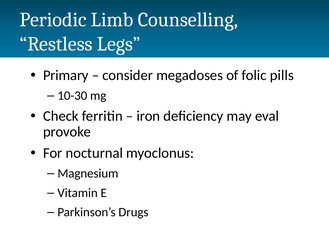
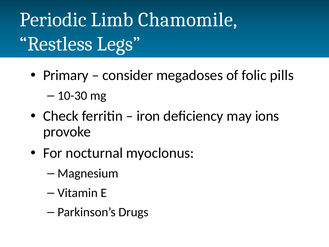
Counselling: Counselling -> Chamomile (188, 20)
eval: eval -> ions (267, 116)
